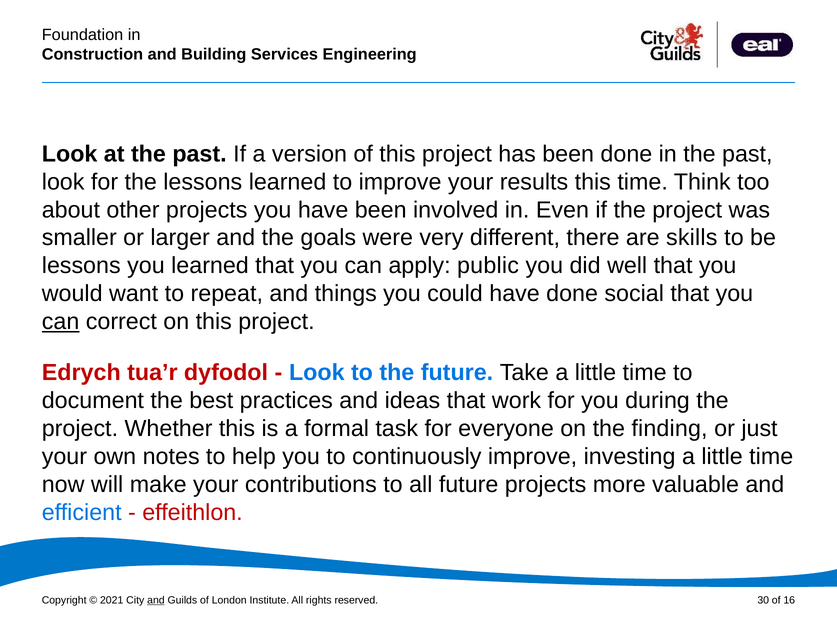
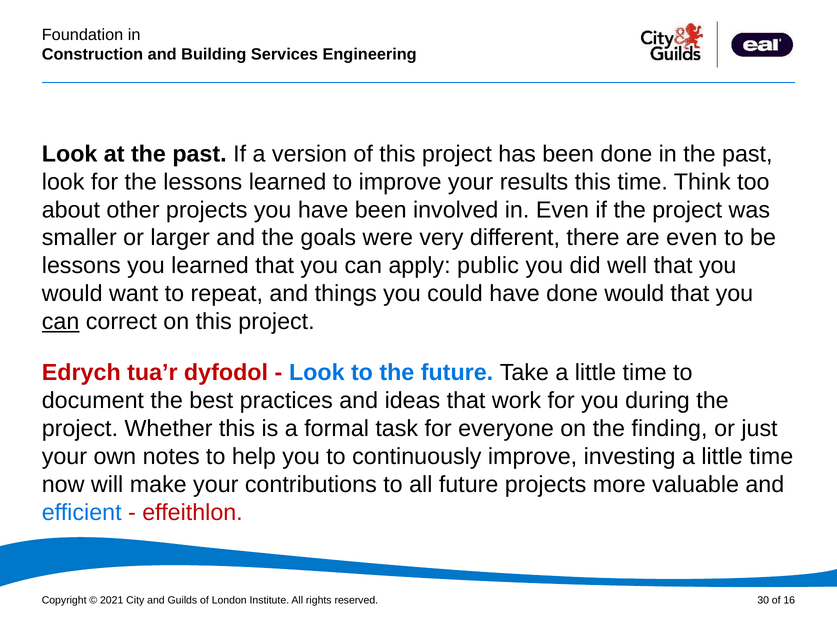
are skills: skills -> even (692, 238)
done social: social -> would (634, 294)
and underline: present -> none (156, 600)
